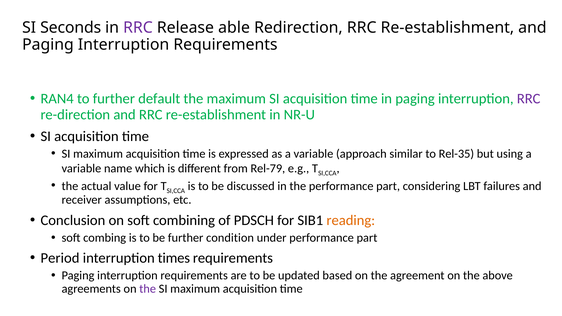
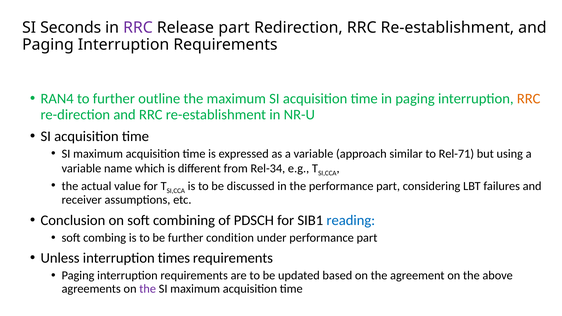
Release able: able -> part (234, 27)
default: default -> outline (159, 99)
RRC colour: purple -> orange (529, 99)
Rel-35: Rel-35 -> Rel-71 (456, 154)
Rel-79: Rel-79 -> Rel-34 (268, 168)
reading colour: orange -> blue (351, 220)
Period: Period -> Unless (60, 258)
